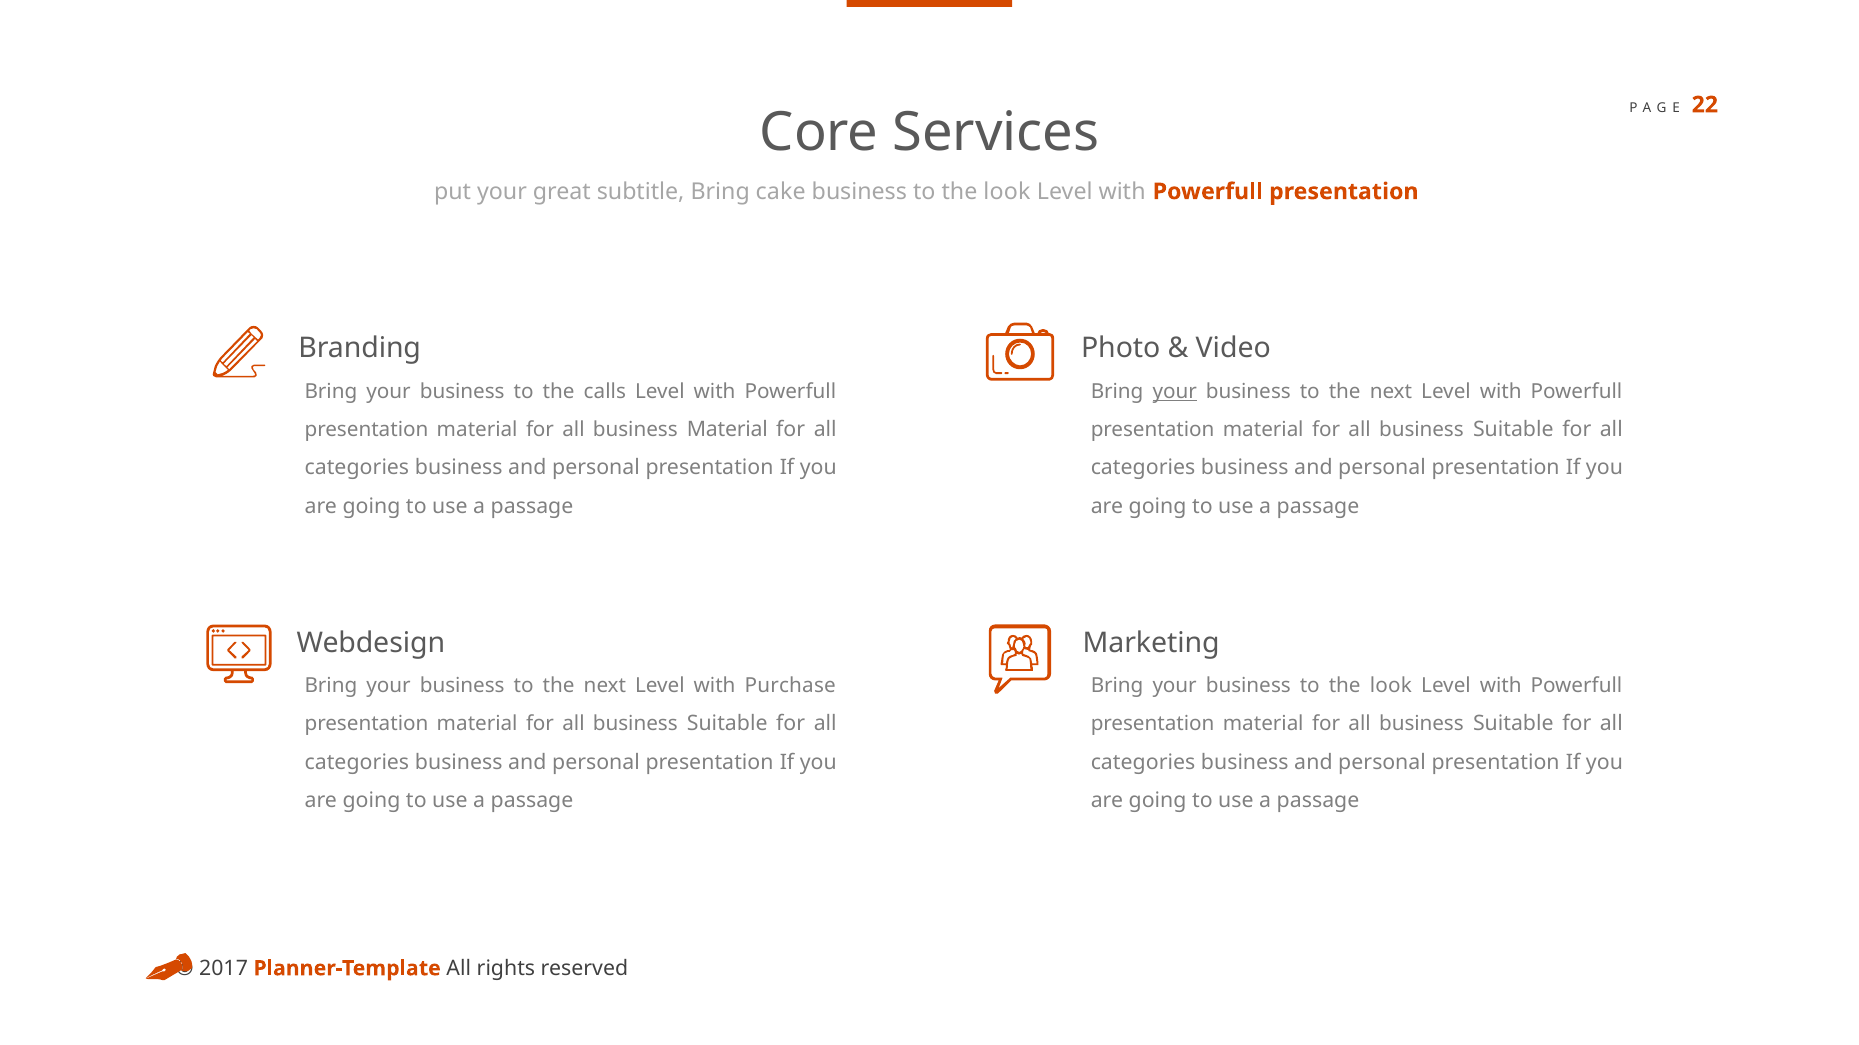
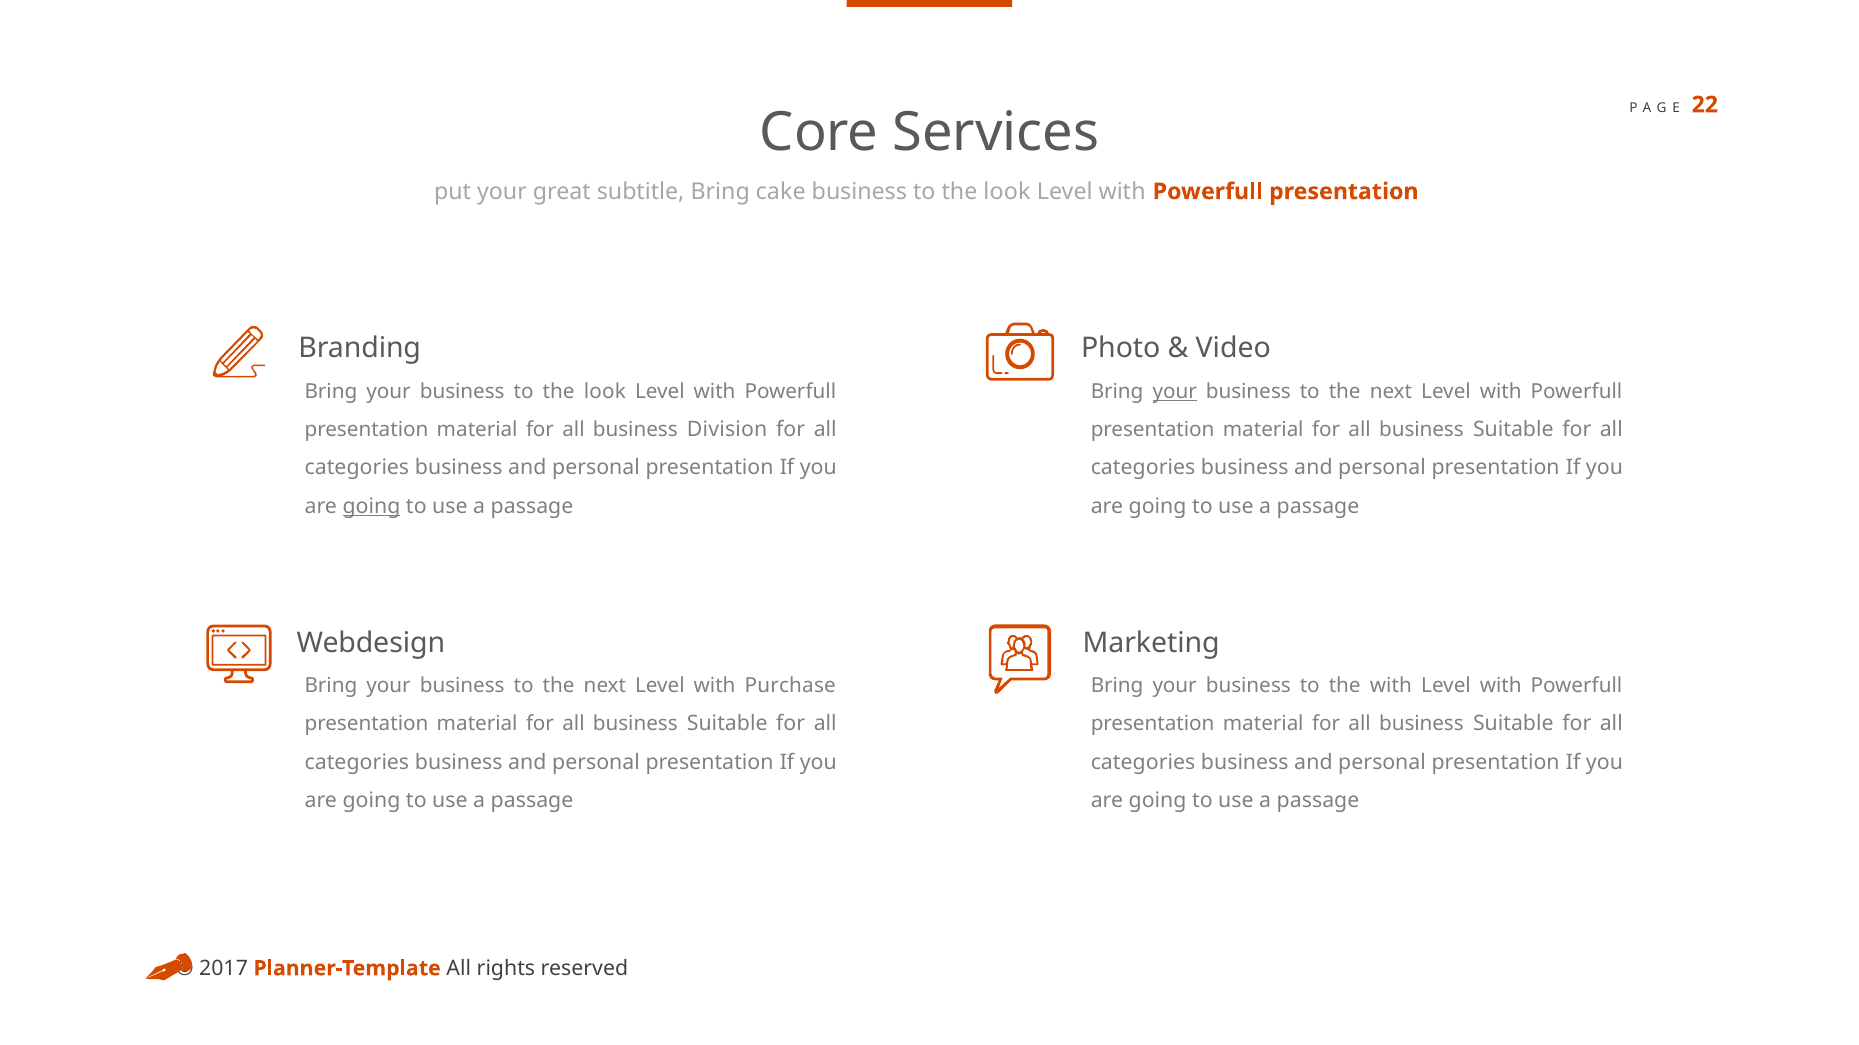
calls: calls -> look (605, 392)
business Material: Material -> Division (727, 430)
going underline: none -> present (371, 507)
look: look -> with (1391, 686)
